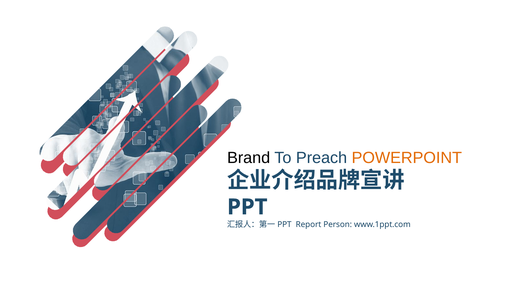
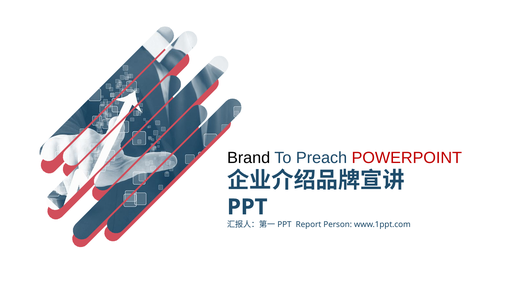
POWERPOINT colour: orange -> red (407, 157)
